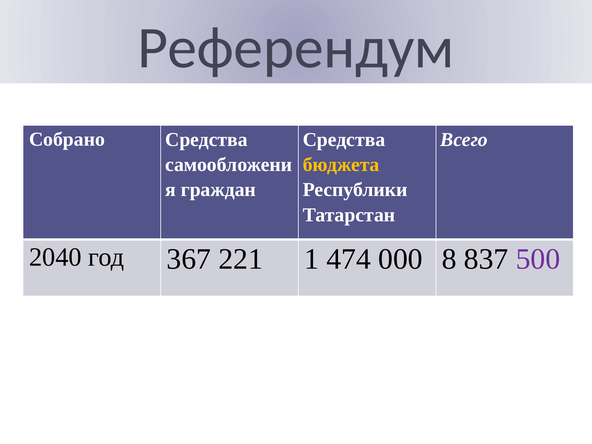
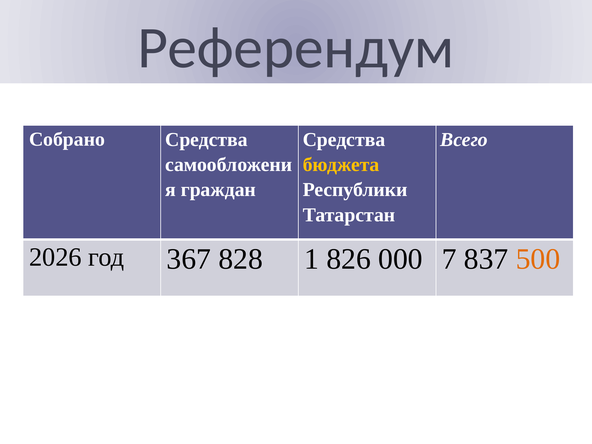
2040: 2040 -> 2026 (55, 257)
221: 221 -> 828 (241, 259)
474: 474 -> 826 (349, 259)
8: 8 -> 7 (449, 259)
500 colour: purple -> orange (538, 259)
